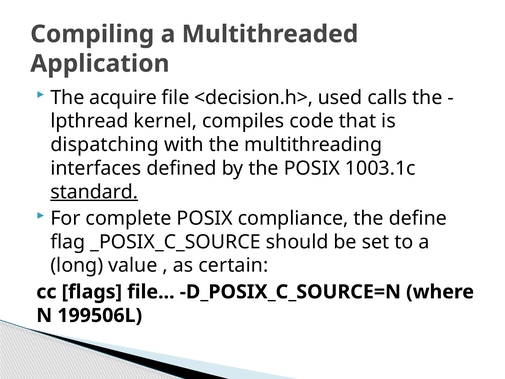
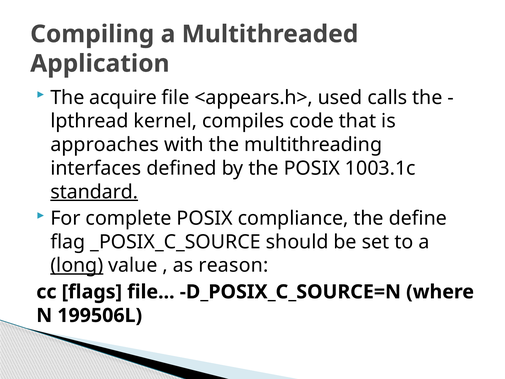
<decision.h>: <decision.h> -> <appears.h> (254, 97)
dispatching: dispatching -> approaches (105, 145)
long underline: none -> present (77, 265)
certain: certain -> reason (233, 265)
